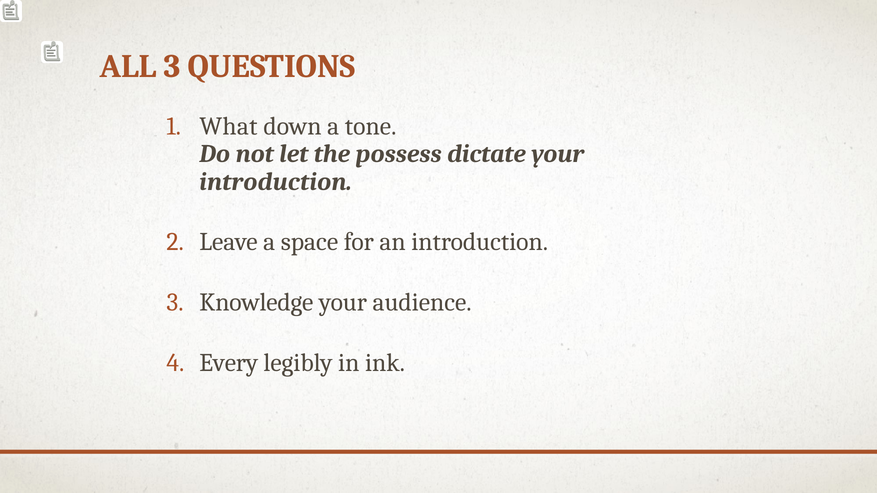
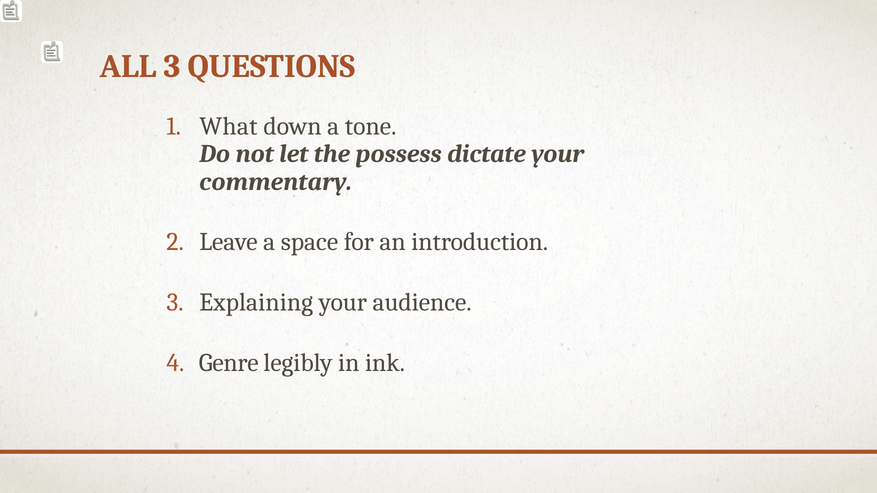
introduction: introduction -> commentary (276, 182)
Knowledge: Knowledge -> Explaining (256, 303)
Every: Every -> Genre (229, 363)
